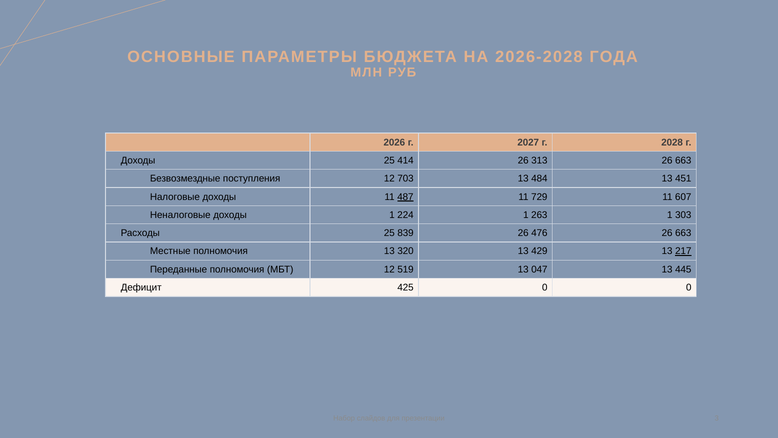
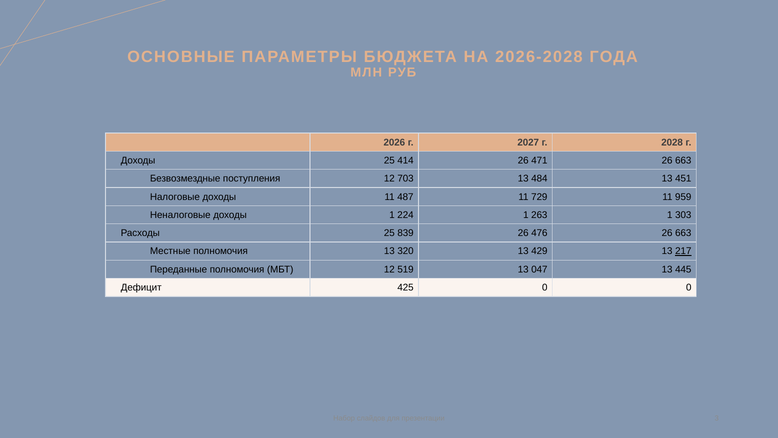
313: 313 -> 471 (539, 160)
487 underline: present -> none (405, 197)
607: 607 -> 959 (683, 197)
